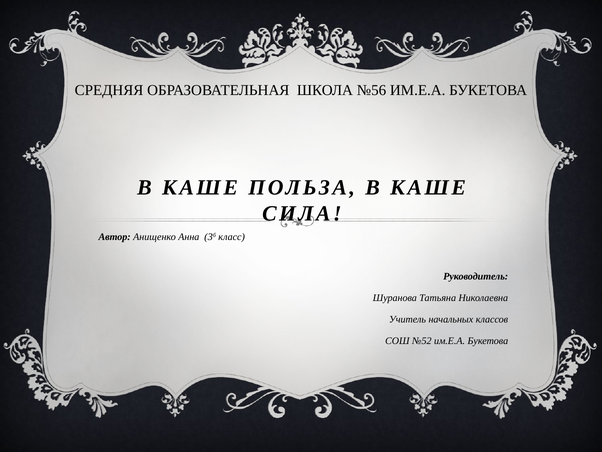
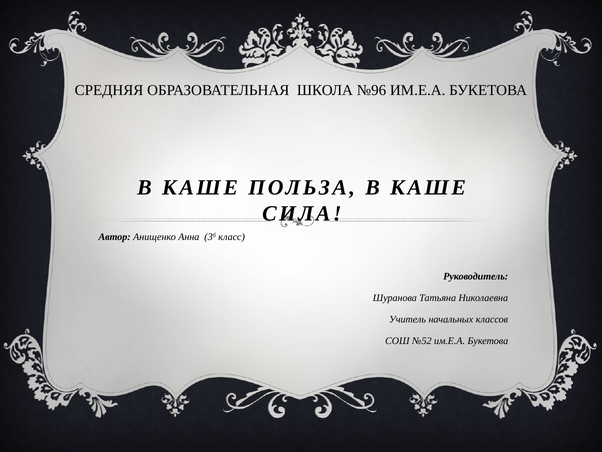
№56: №56 -> №96 (371, 90)
